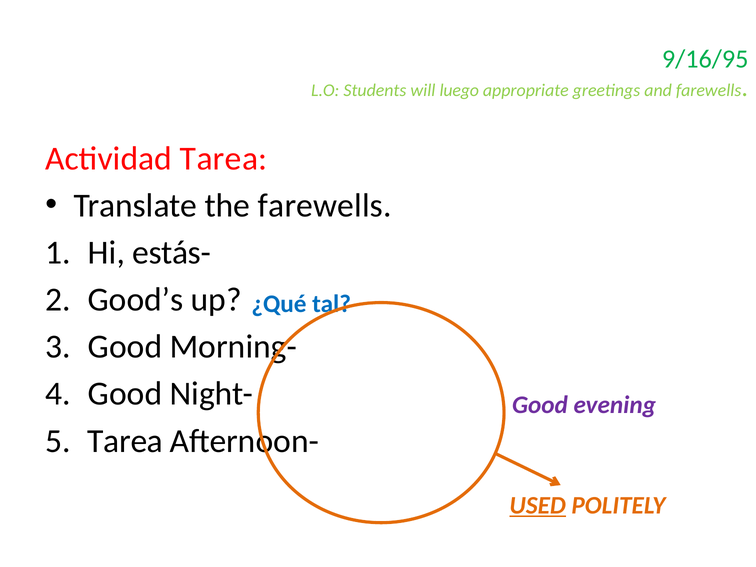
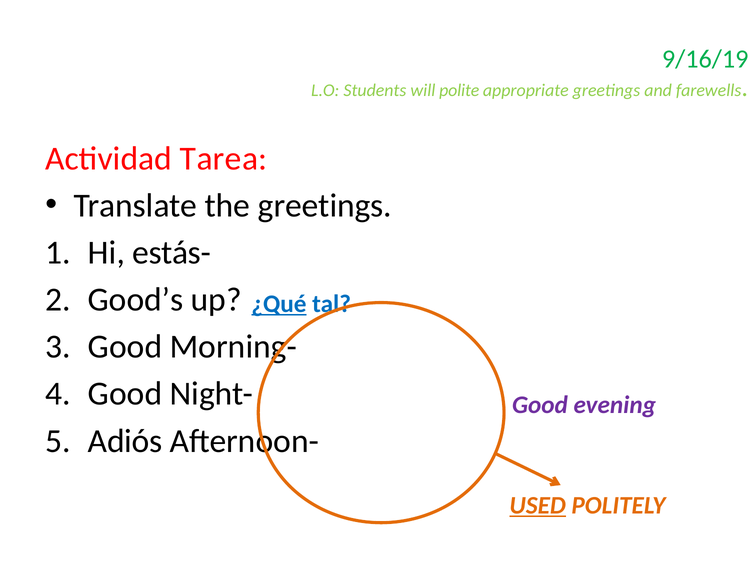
9/16/95: 9/16/95 -> 9/16/19 (705, 59)
luego: luego -> polite (459, 90)
the farewells: farewells -> greetings (325, 206)
¿Qué underline: none -> present (279, 304)
Tarea: Tarea -> Adiós (125, 441)
